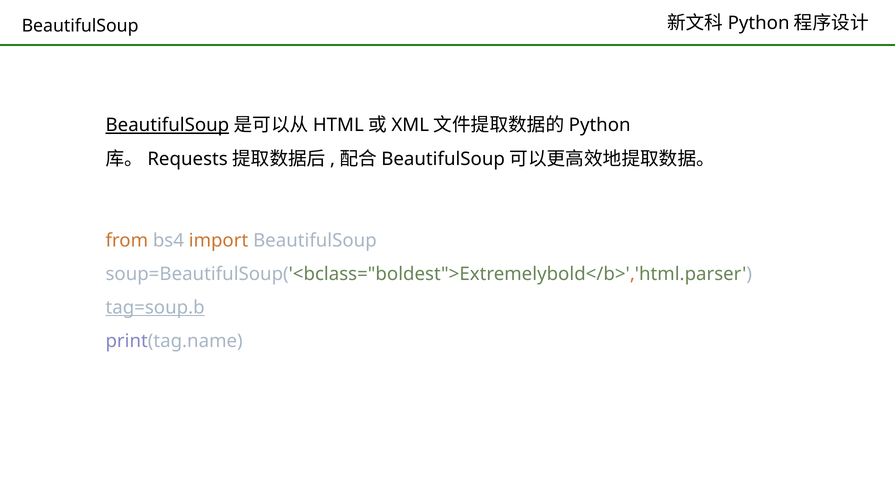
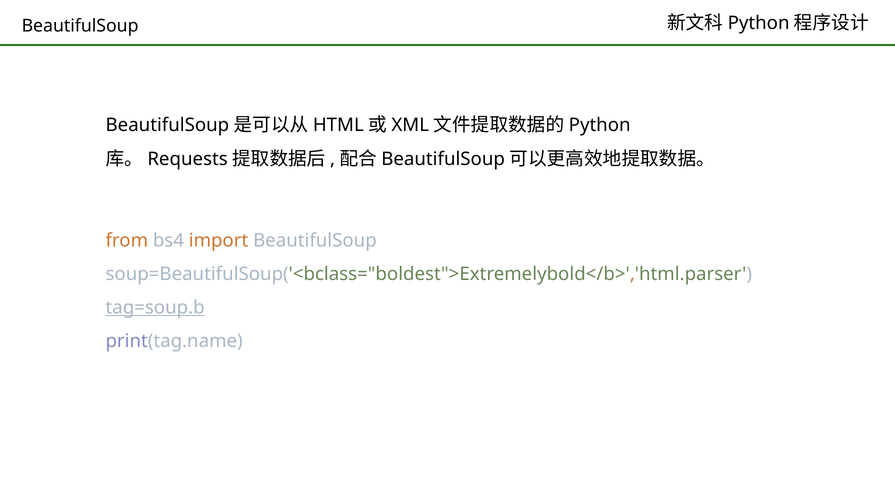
BeautifulSoup underline: present -> none (167, 125)
